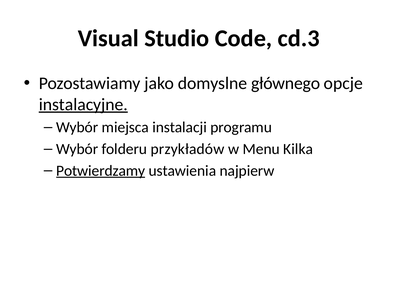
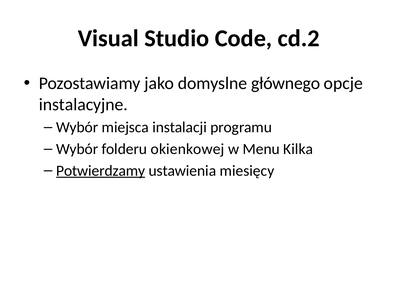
cd.3: cd.3 -> cd.2 (299, 39)
instalacyjne underline: present -> none (83, 105)
przykładów: przykładów -> okienkowej (188, 149)
najpierw: najpierw -> miesięcy (247, 171)
